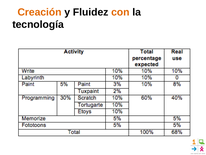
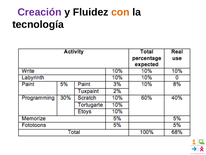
Creación colour: orange -> purple (40, 12)
